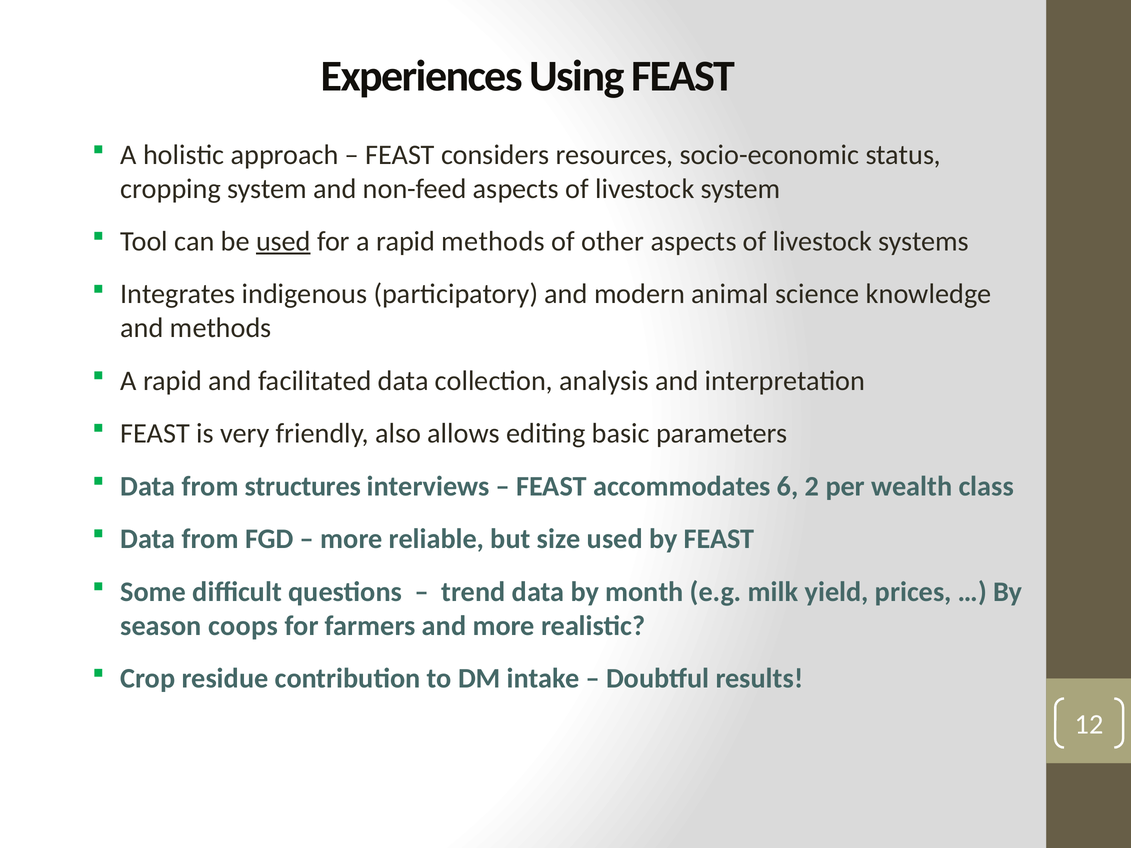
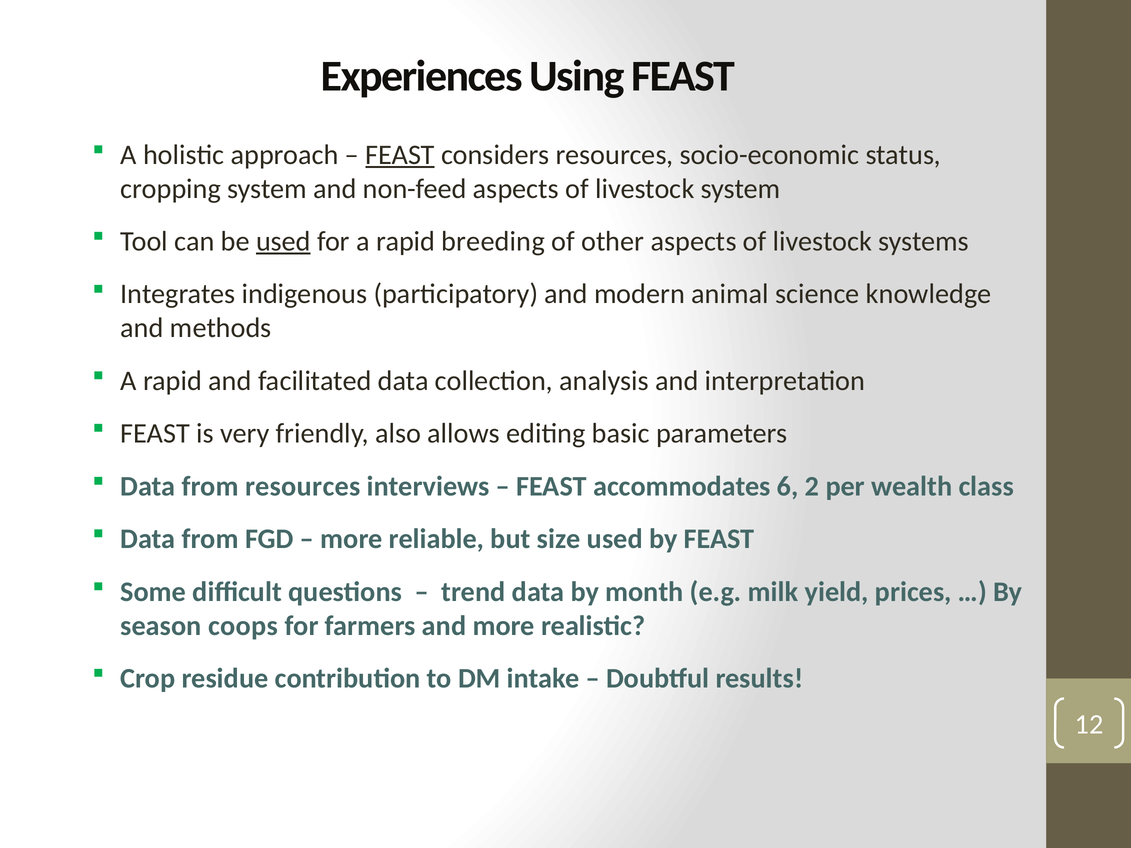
FEAST underline: none -> present (400, 155)
rapid methods: methods -> breeding (493, 241)
from structures: structures -> resources (303, 486)
